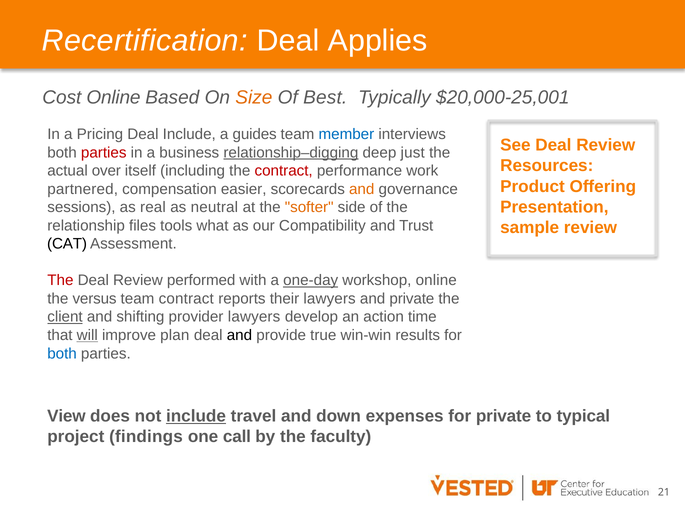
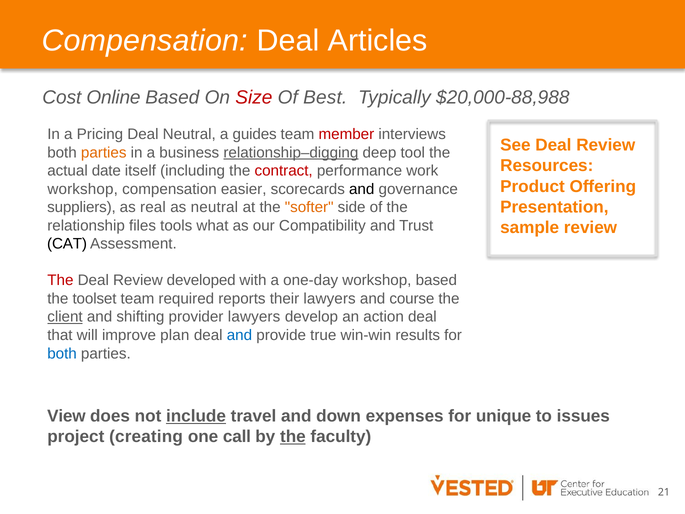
Recertification: Recertification -> Compensation (145, 41)
Applies: Applies -> Articles (378, 41)
Size colour: orange -> red (254, 97)
$20,000-25,001: $20,000-25,001 -> $20,000-88,988 (503, 97)
Deal Include: Include -> Neutral (189, 134)
member colour: blue -> red (346, 134)
parties colour: red -> orange (104, 152)
just: just -> tool (413, 152)
over: over -> date (106, 171)
partnered: partnered -> workshop (83, 189)
and colour: orange -> black (362, 189)
sessions: sessions -> suppliers (81, 207)
performed: performed -> developed (201, 280)
one-day underline: present -> none (311, 280)
workshop online: online -> based (436, 280)
versus: versus -> toolset (95, 299)
team contract: contract -> required (186, 299)
and private: private -> course (412, 299)
action time: time -> deal (422, 317)
will underline: present -> none (87, 335)
and colour: black -> blue (239, 335)
for private: private -> unique (504, 416)
typical: typical -> issues (583, 416)
findings: findings -> creating (146, 436)
the underline: none -> present (293, 436)
